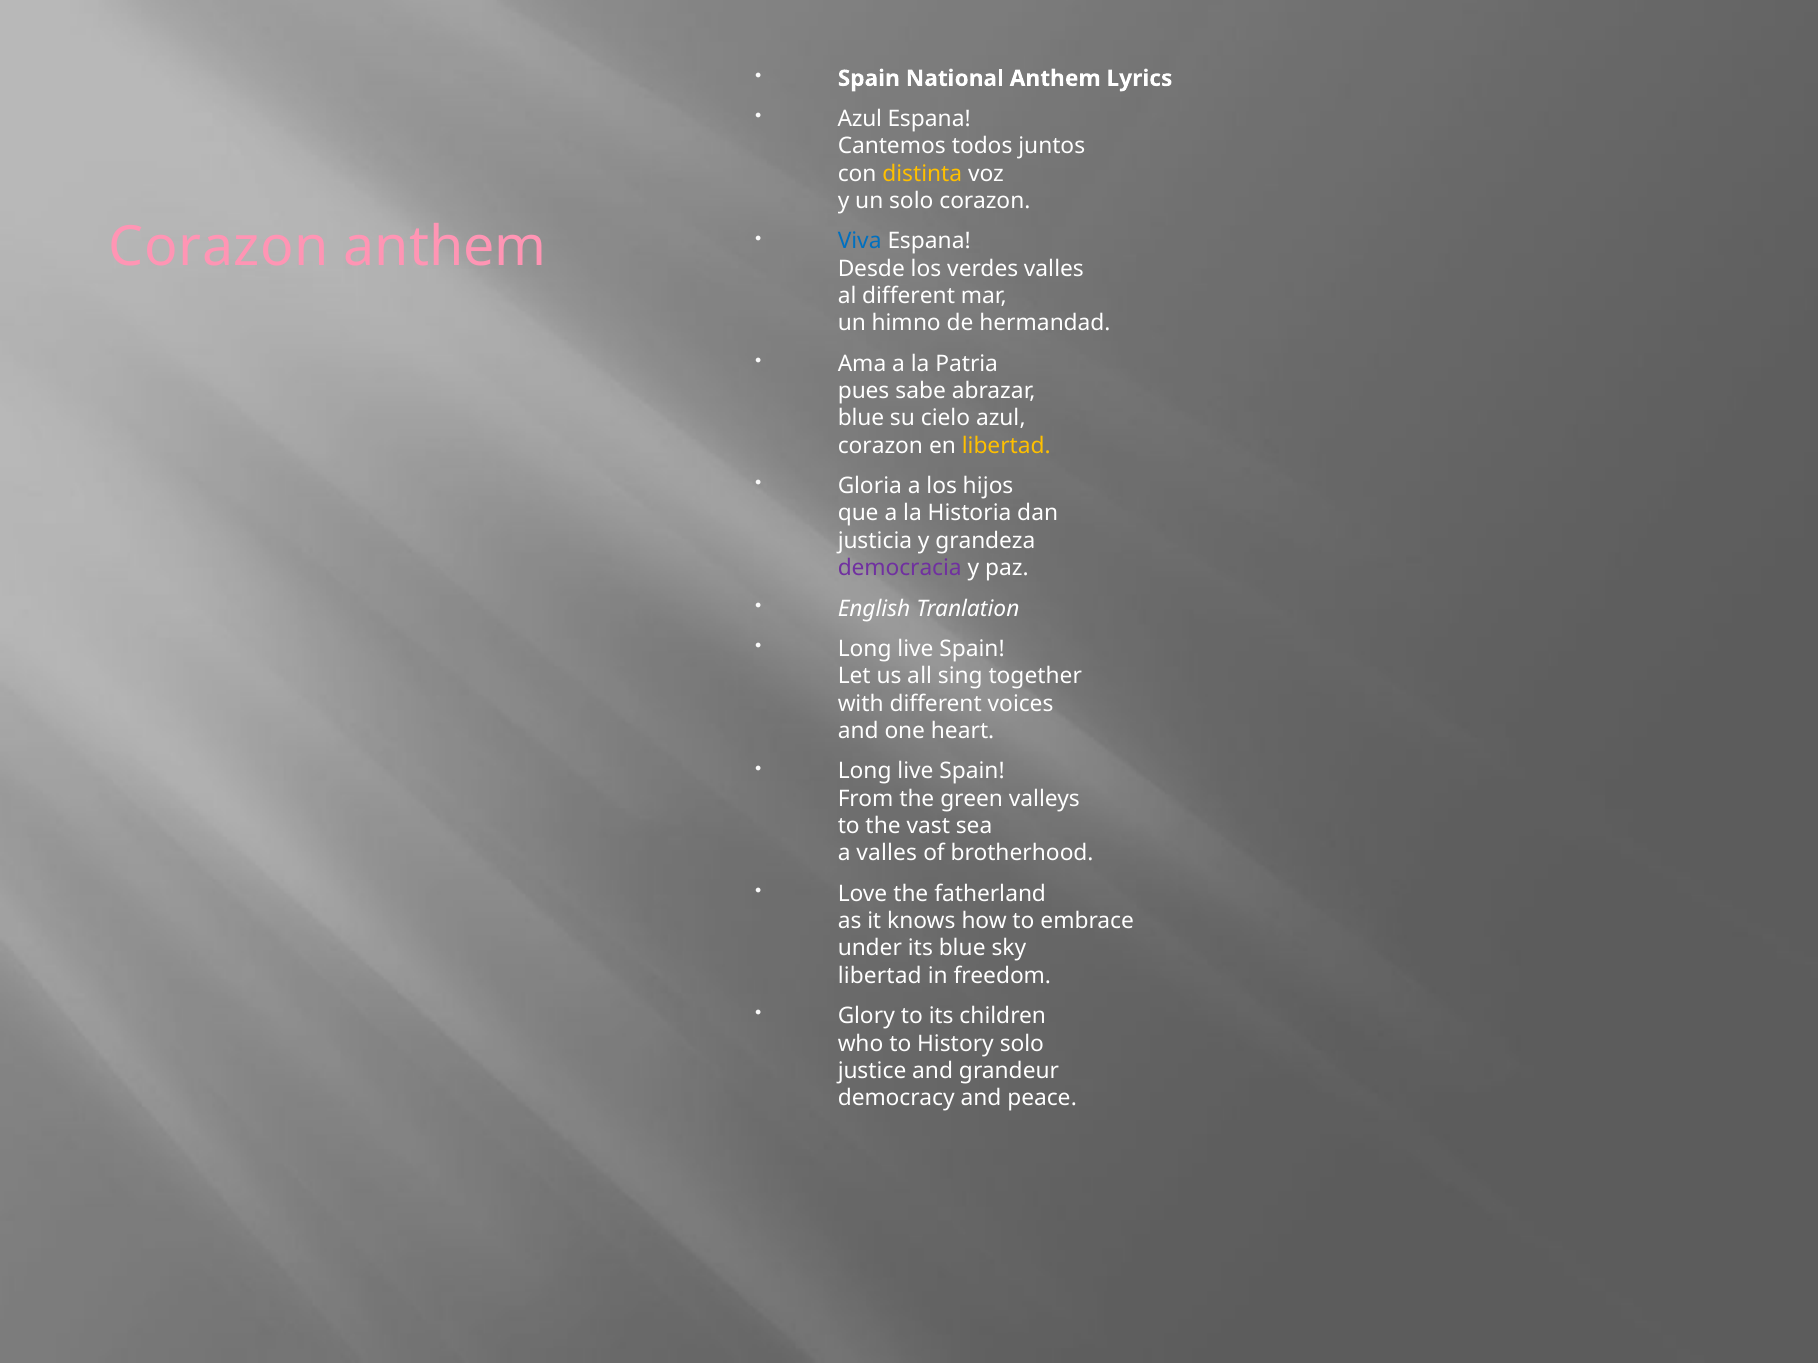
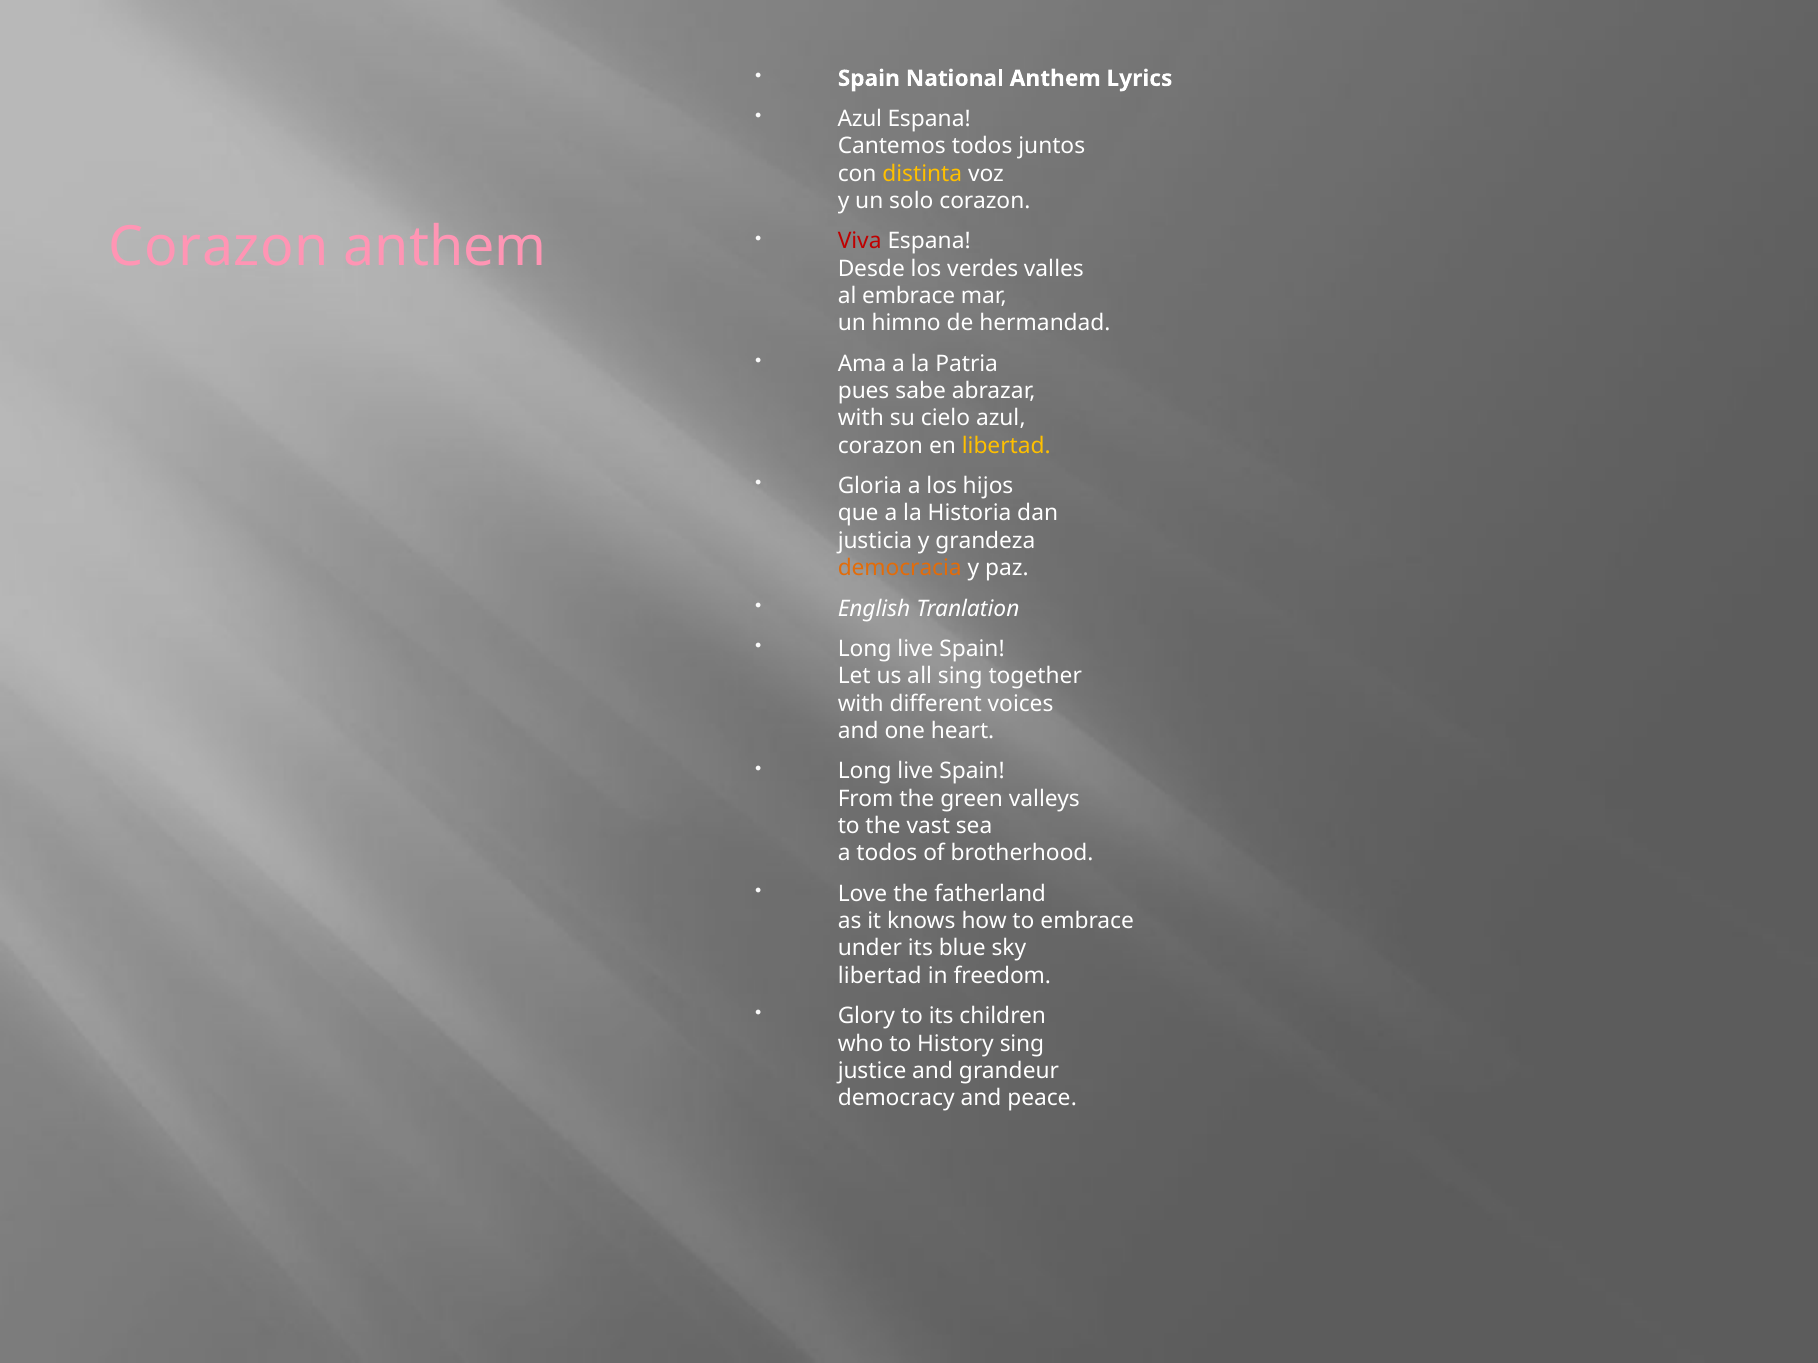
Viva colour: blue -> red (860, 241)
al different: different -> embrace (909, 296)
blue: blue -> with (861, 419)
democracia colour: purple -> orange (900, 568)
a valles: valles -> todos (887, 854)
History solo: solo -> sing (1022, 1044)
